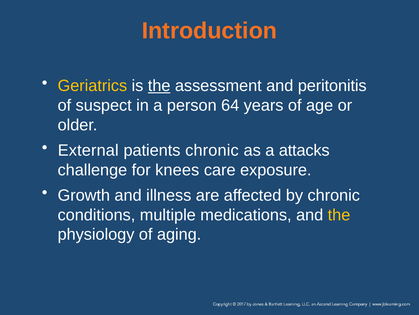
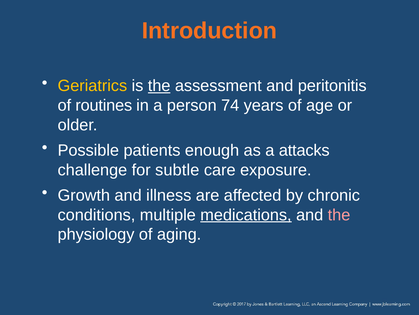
suspect: suspect -> routines (104, 105)
64: 64 -> 74 (230, 105)
External: External -> Possible (88, 150)
patients chronic: chronic -> enough (212, 150)
knees: knees -> subtle (177, 170)
medications underline: none -> present (246, 214)
the colour: yellow -> pink (339, 214)
